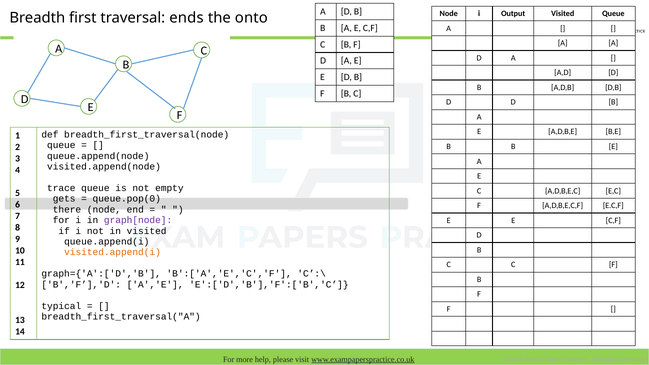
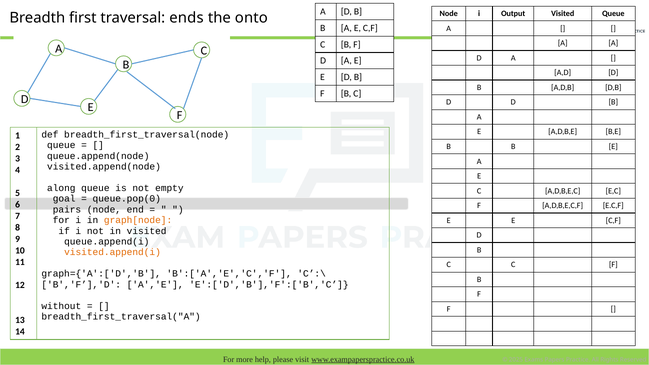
trace: trace -> along (61, 188)
gets: gets -> goal (64, 199)
there: there -> pairs (67, 210)
graph[node colour: purple -> orange (138, 220)
typical: typical -> without (61, 306)
